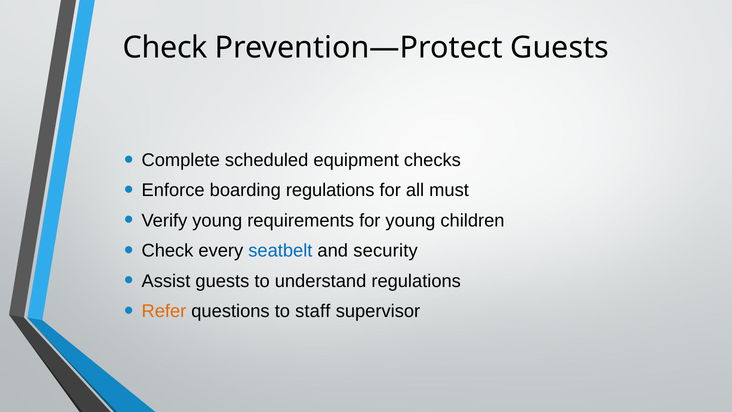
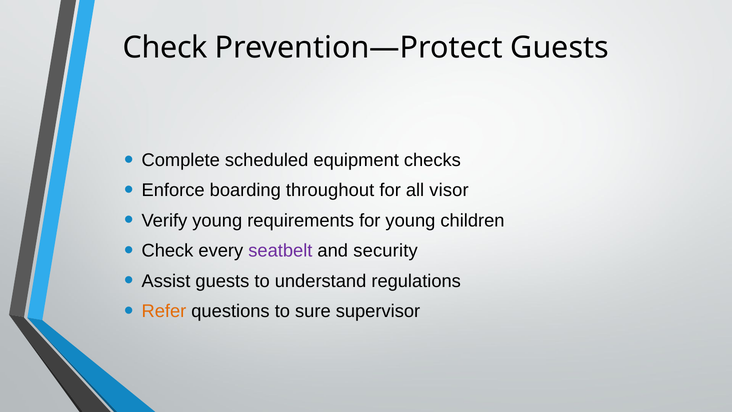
boarding regulations: regulations -> throughout (330, 190)
must: must -> visor (449, 190)
seatbelt colour: blue -> purple (280, 251)
staff: staff -> sure (313, 311)
